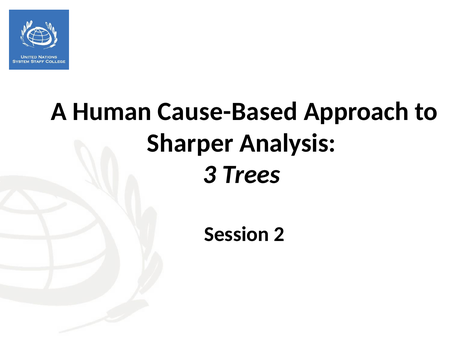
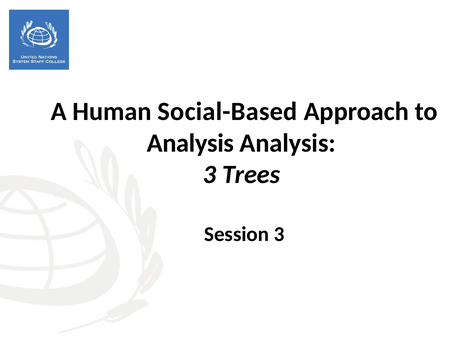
Cause-Based: Cause-Based -> Social-Based (228, 111)
Sharper: Sharper -> Analysis (190, 143)
Session 2: 2 -> 3 (279, 234)
